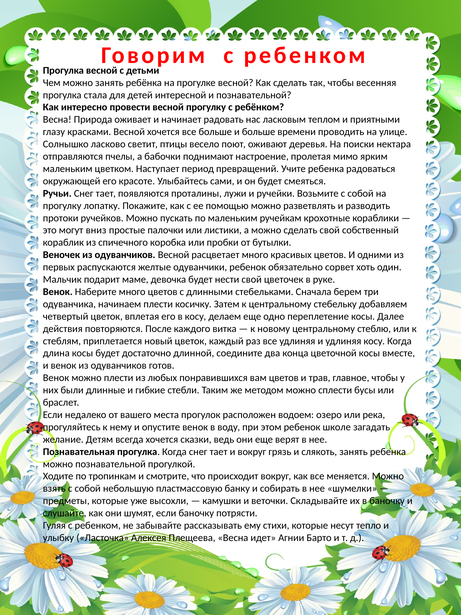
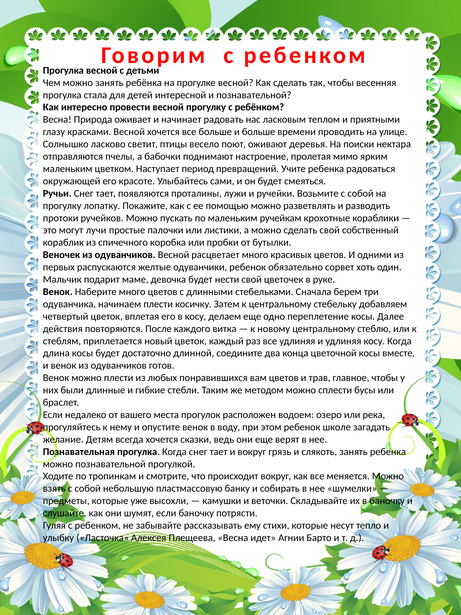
вниз: вниз -> лучи (96, 230)
